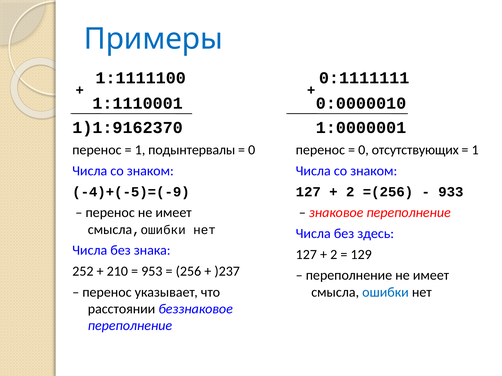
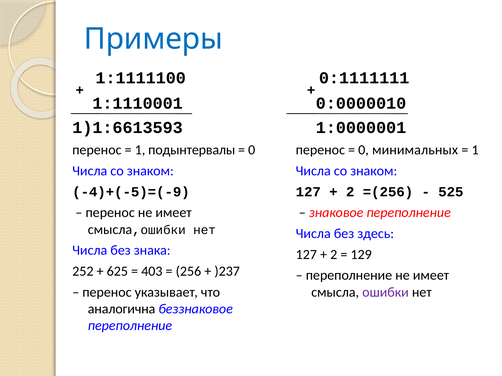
1)1:9162370: 1)1:9162370 -> 1)1:6613593 (128, 128)
отсутствующих: отсутствующих -> минимальных (415, 150)
933: 933 -> 525 (451, 192)
210: 210 -> 625 (117, 272)
953: 953 -> 403 (152, 272)
ошибки colour: blue -> purple (386, 292)
расстоянии: расстоянии -> аналогична (122, 309)
